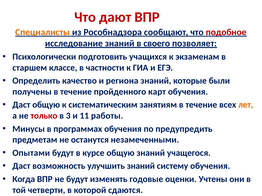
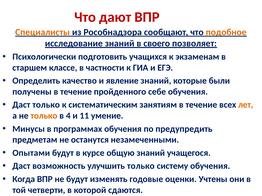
подобное colour: red -> orange (226, 32)
региона: региона -> явление (122, 81)
карт: карт -> себе (157, 92)
Даст общую: общую -> только (46, 105)
только colour: red -> orange (44, 116)
3: 3 -> 4 (68, 116)
работы: работы -> умение (107, 116)
улучшить знаний: знаний -> только (141, 166)
